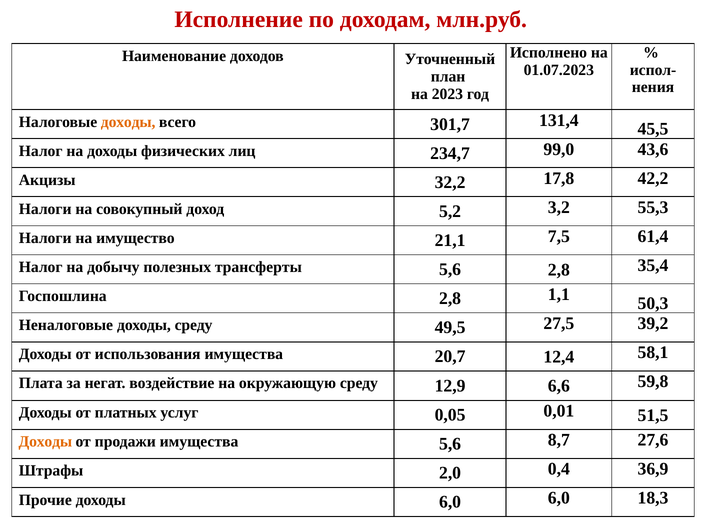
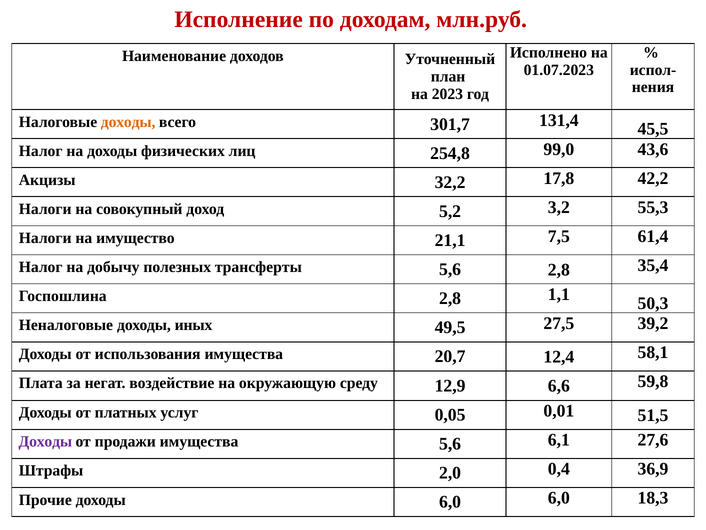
234,7: 234,7 -> 254,8 (450, 153)
доходы среду: среду -> иных (194, 325)
Доходы colour: orange -> purple (45, 441)
8,7: 8,7 -> 6,1 (559, 440)
